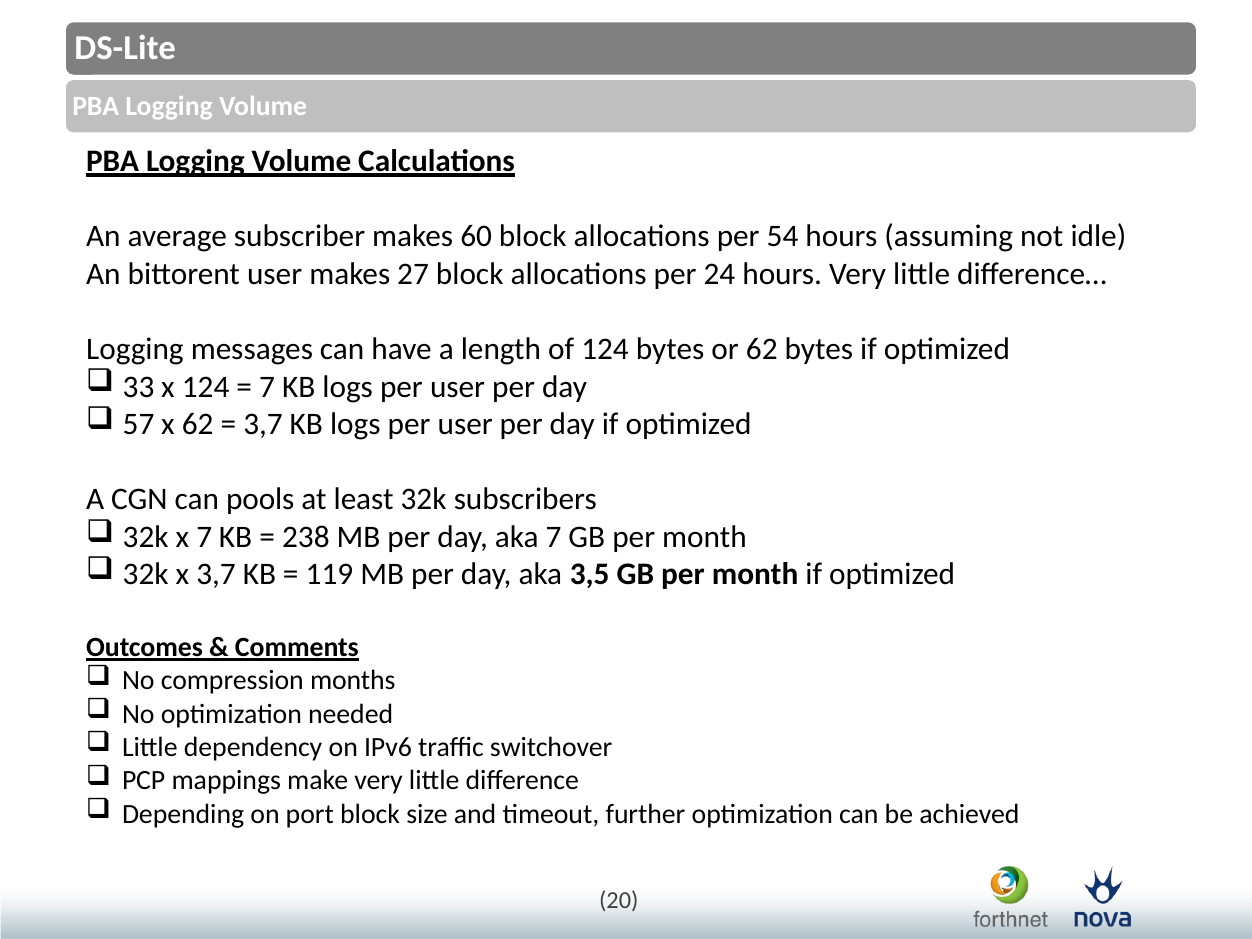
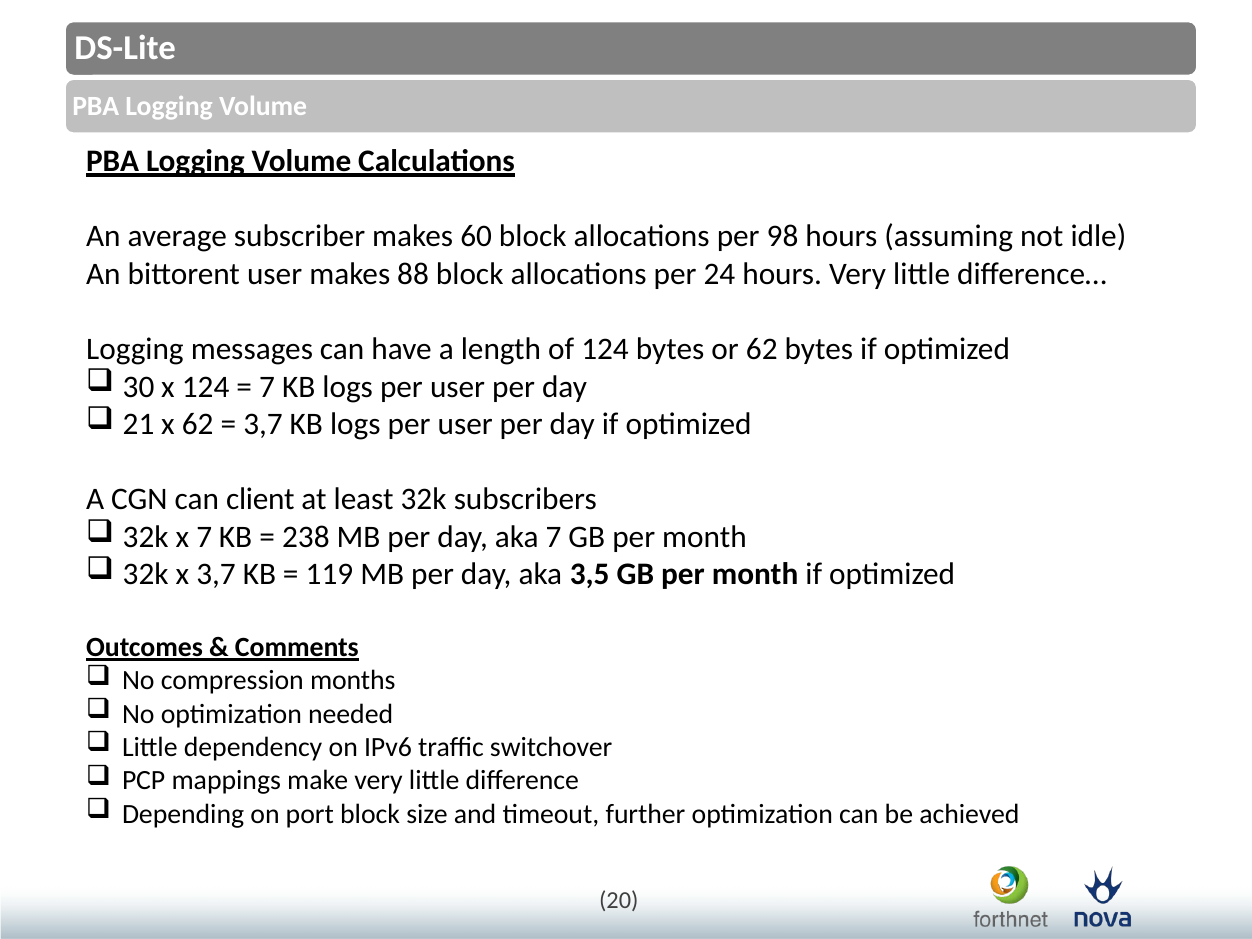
54: 54 -> 98 (782, 236)
27: 27 -> 88 (413, 274)
33: 33 -> 30 (139, 387)
57: 57 -> 21 (139, 424)
pools: pools -> client (260, 499)
